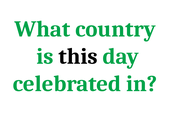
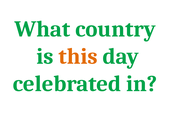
this colour: black -> orange (78, 56)
